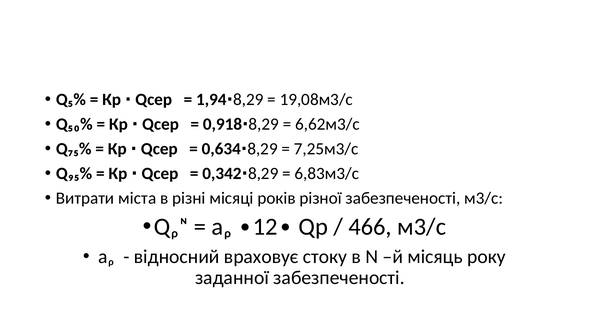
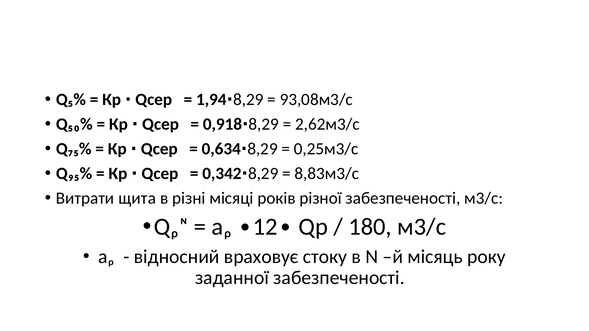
19,08м3/с: 19,08м3/с -> 93,08м3/с (316, 100)
6,62м3/с: 6,62м3/с -> 2,62м3/с (327, 124)
7,25м3/с: 7,25м3/с -> 0,25м3/с (326, 149)
6,83м3/с: 6,83м3/с -> 8,83м3/с (327, 174)
міста: міста -> щита (137, 198)
466: 466 -> 180 (370, 227)
